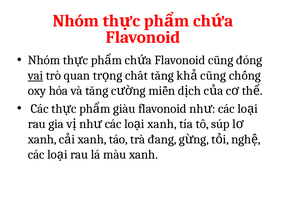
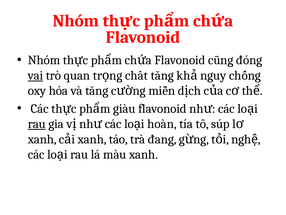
cũng: cũng -> nguy (213, 75)
rau underline: none -> present (37, 124)
xanh: xanh -> hoàn (162, 124)
